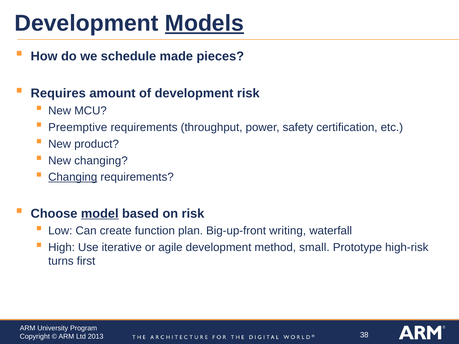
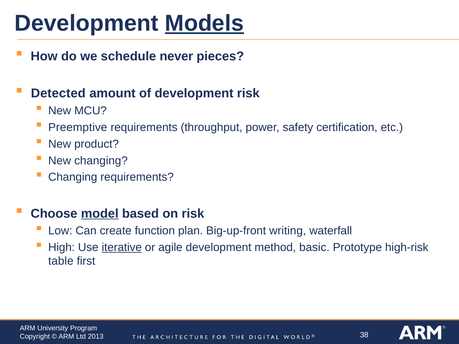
made: made -> never (176, 56)
Requires: Requires -> Detected (58, 93)
Changing underline: present -> none (73, 177)
iterative underline: none -> present (122, 248)
small: small -> basic (314, 248)
turns: turns -> table (61, 261)
